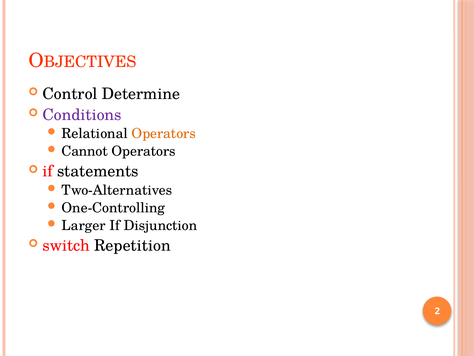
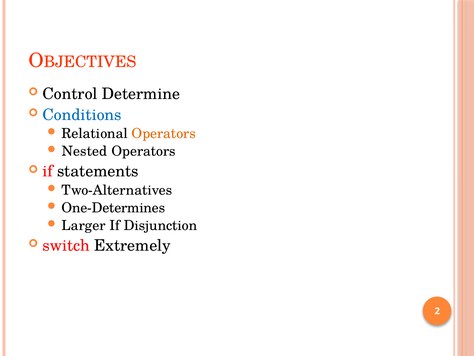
Conditions colour: purple -> blue (82, 115)
Cannot: Cannot -> Nested (84, 151)
One-Controlling: One-Controlling -> One-Determines (113, 208)
Repetition: Repetition -> Extremely (132, 245)
